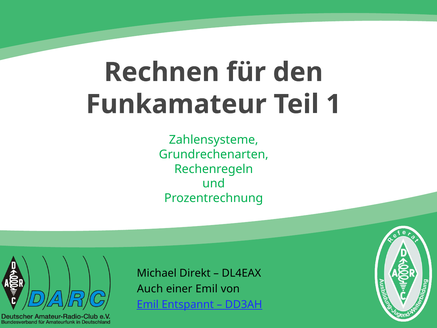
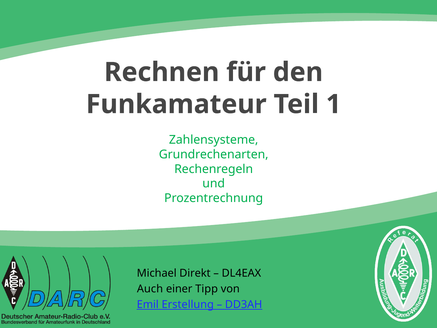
einer Emil: Emil -> Tipp (207, 289)
Entspannt: Entspannt -> Erstellung (188, 304)
